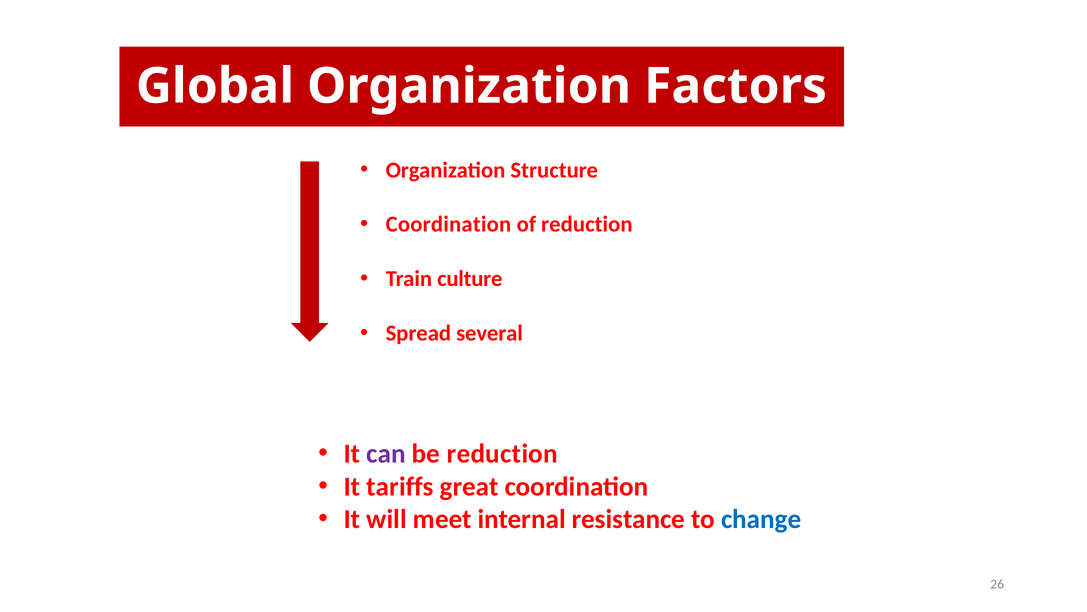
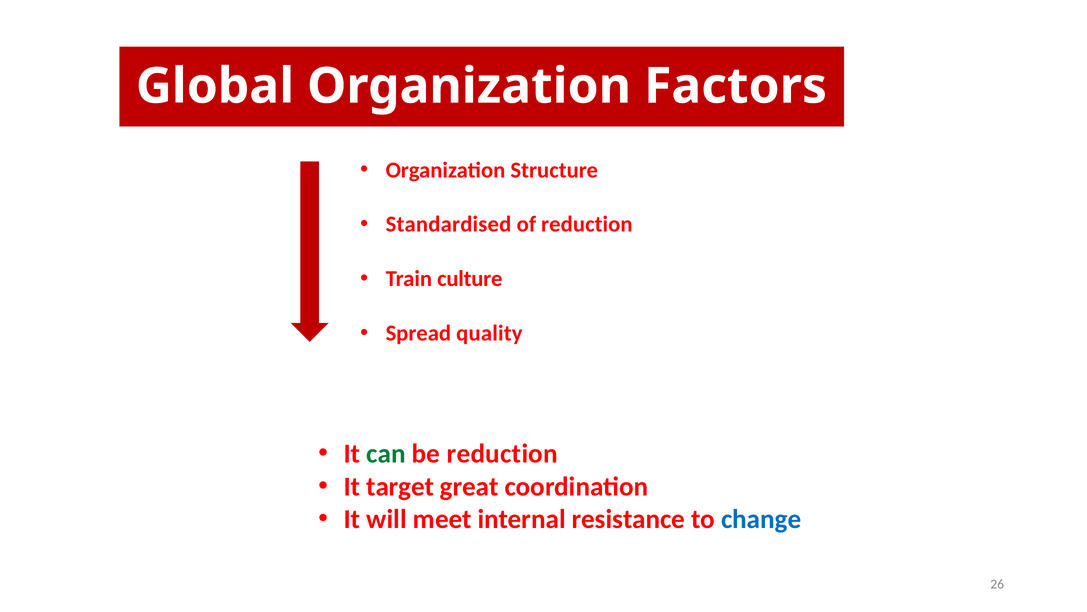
Coordination: Coordination -> Standardised (448, 224)
several: several -> quality (489, 333)
can colour: purple -> green (386, 454)
tariffs: tariffs -> target (400, 486)
